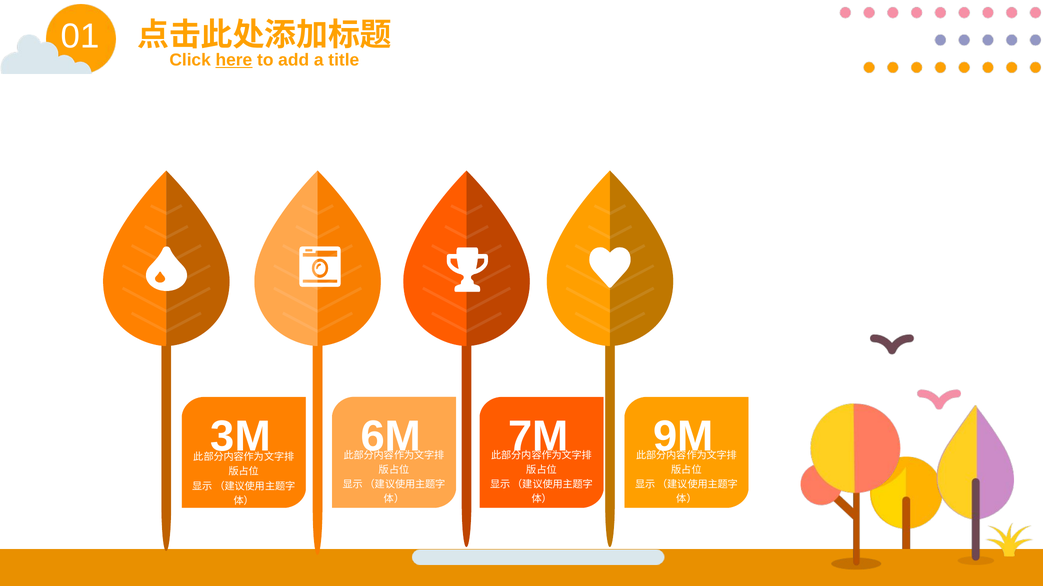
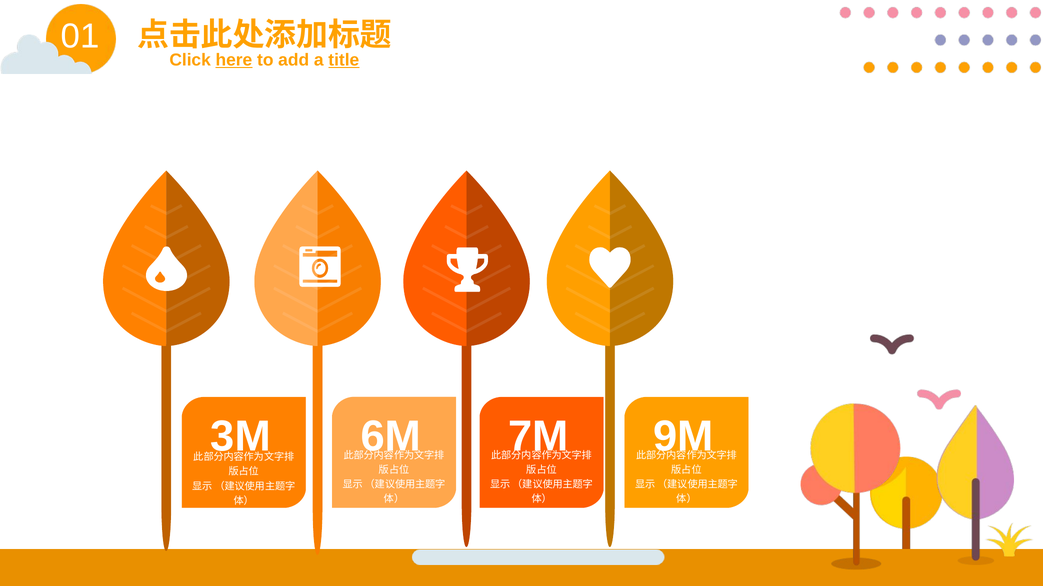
title underline: none -> present (344, 60)
